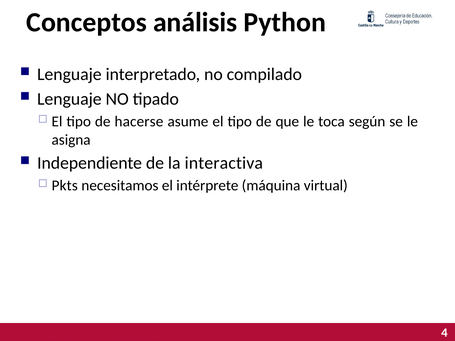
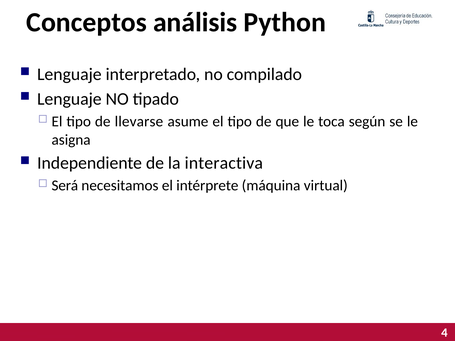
hacerse: hacerse -> llevarse (139, 122)
Pkts: Pkts -> Será (65, 186)
